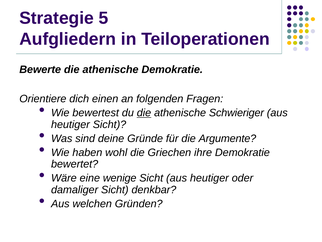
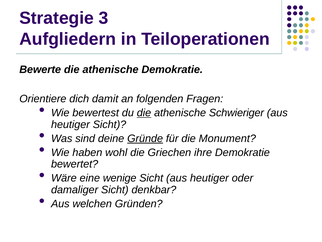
5: 5 -> 3 (104, 18)
einen: einen -> damit (105, 99)
Gründe underline: none -> present (145, 138)
Argumente: Argumente -> Monument (227, 138)
